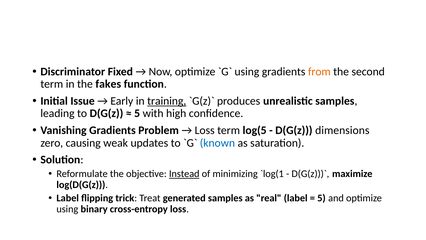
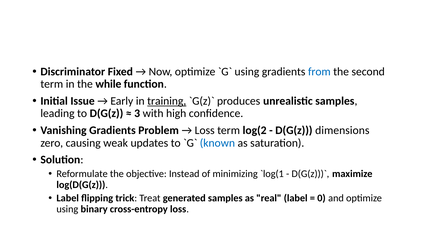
from colour: orange -> blue (319, 72)
fakes: fakes -> while (108, 84)
5: 5 -> 3 (137, 113)
log(5: log(5 -> log(2 (255, 130)
Instead underline: present -> none (184, 174)
5: 5 -> 0 (321, 198)
